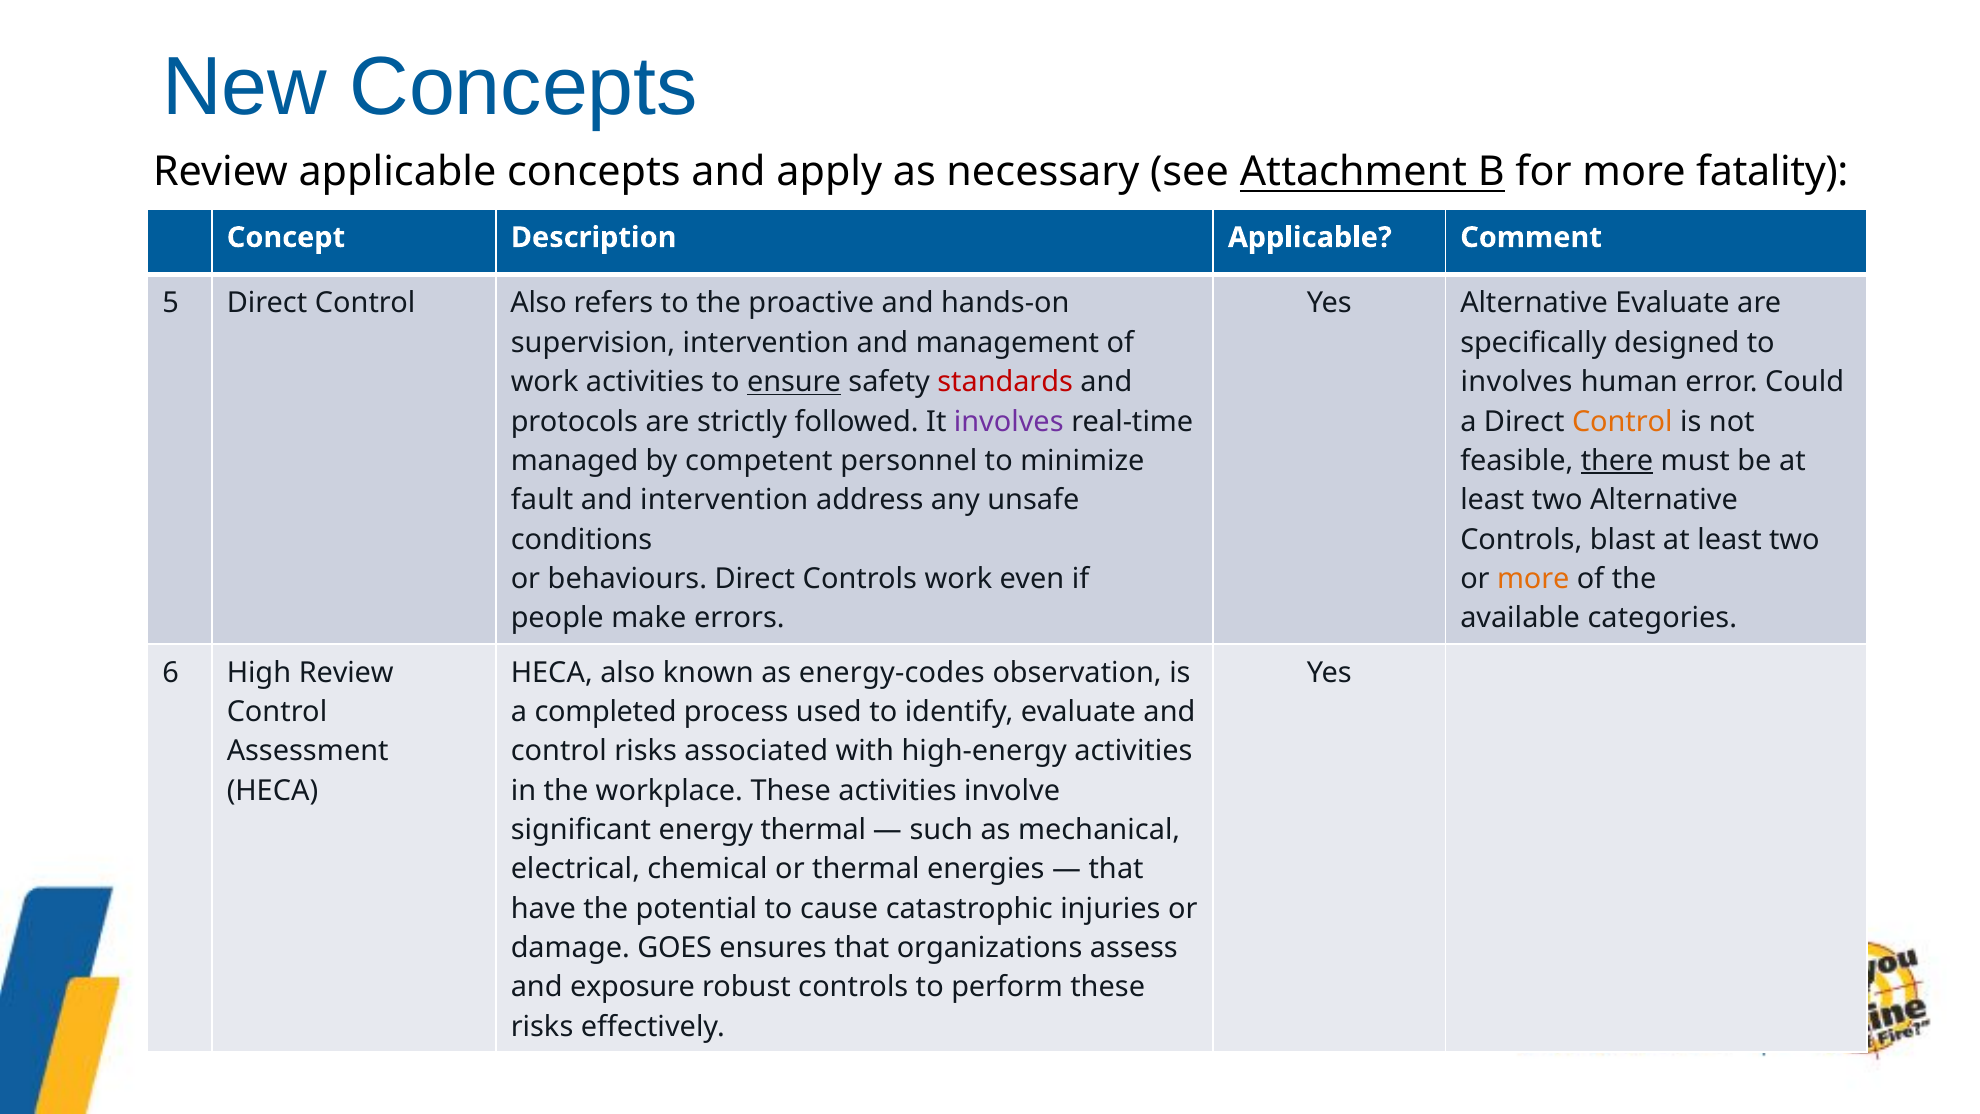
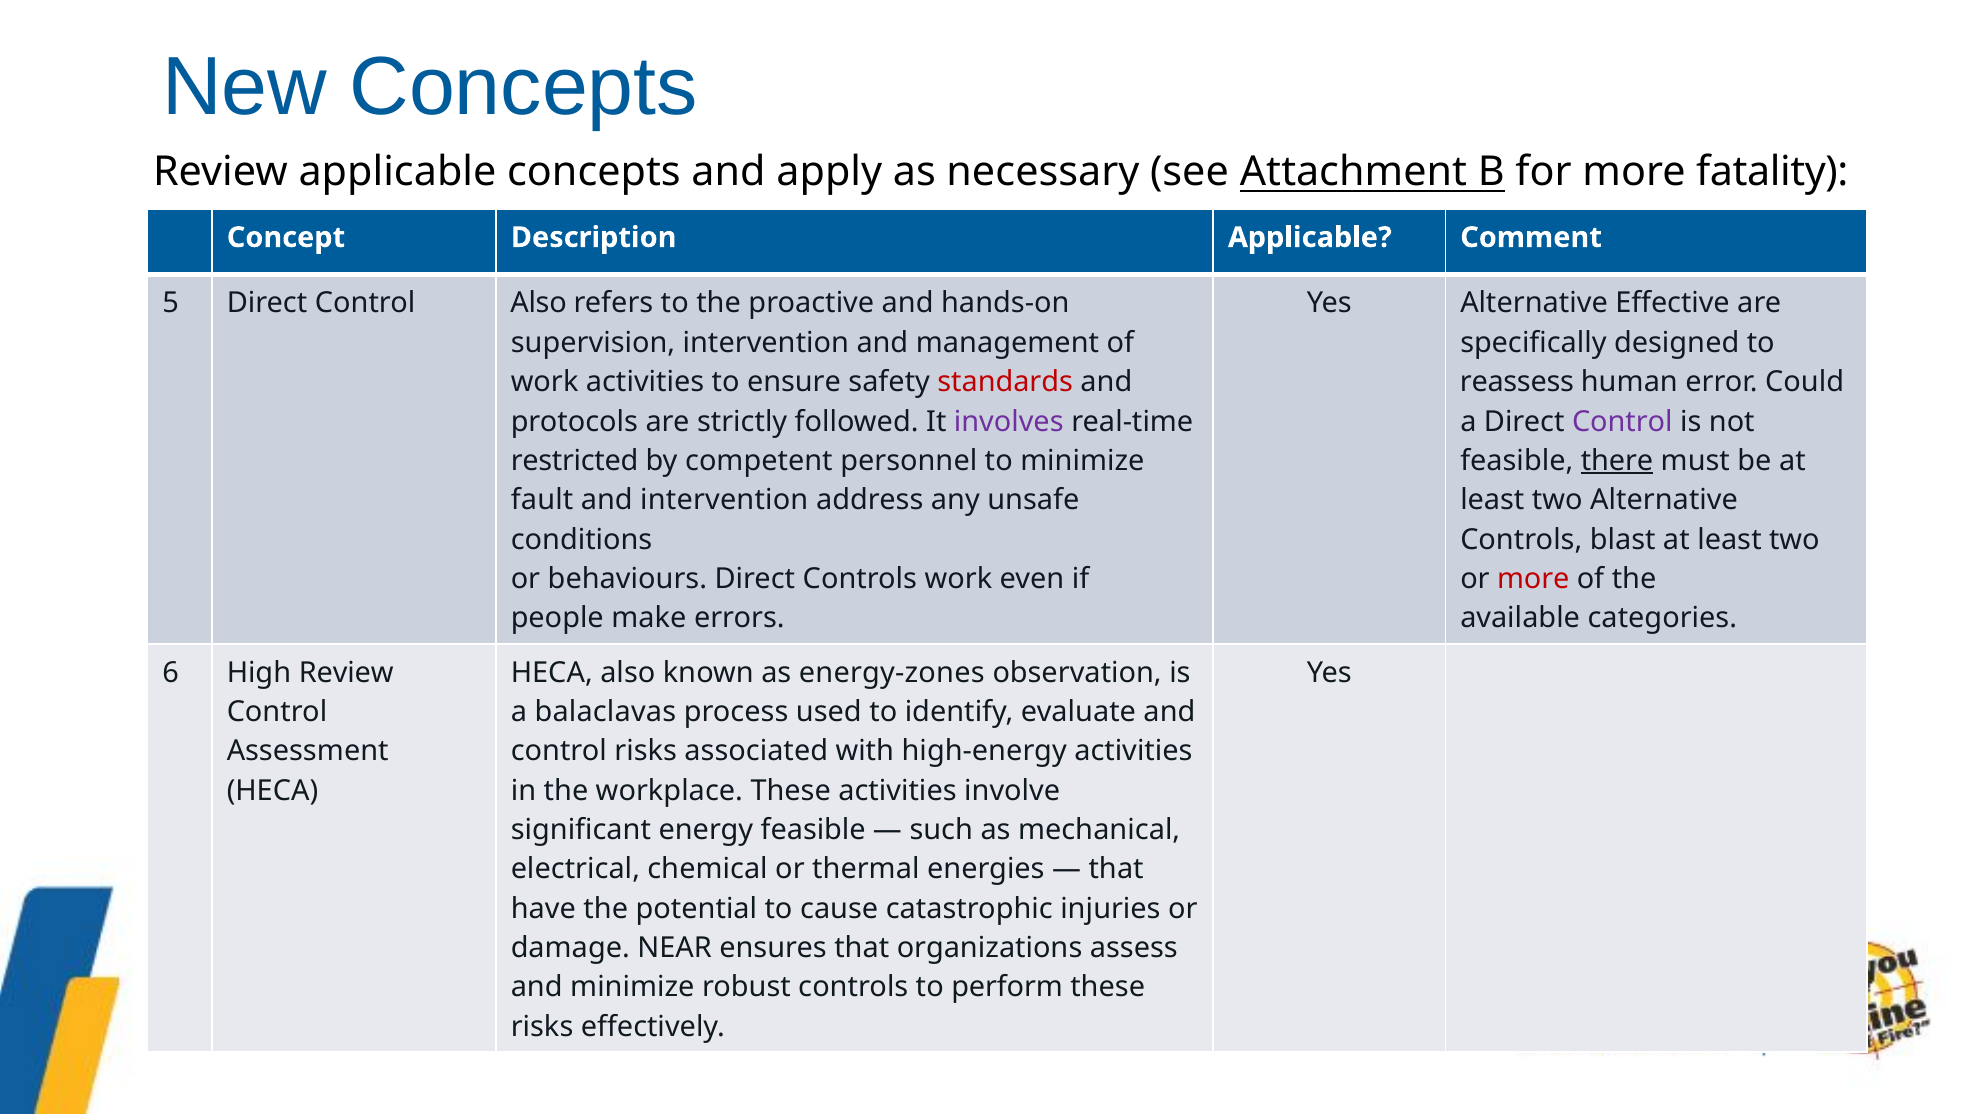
Alternative Evaluate: Evaluate -> Effective (1672, 303)
ensure underline: present -> none (794, 382)
involves: involves -> reassess (1517, 382)
Control colour: orange -> purple (1622, 421)
managed: managed -> restricted (575, 461)
more colour: orange -> red (1533, 579)
energy-codes: energy-codes -> energy-zones (892, 672)
completed: completed -> balaclavas (605, 712)
energy thermal: thermal -> feasible (813, 830)
GOES: GOES -> NEAR (675, 948)
and exposure: exposure -> minimize (632, 987)
